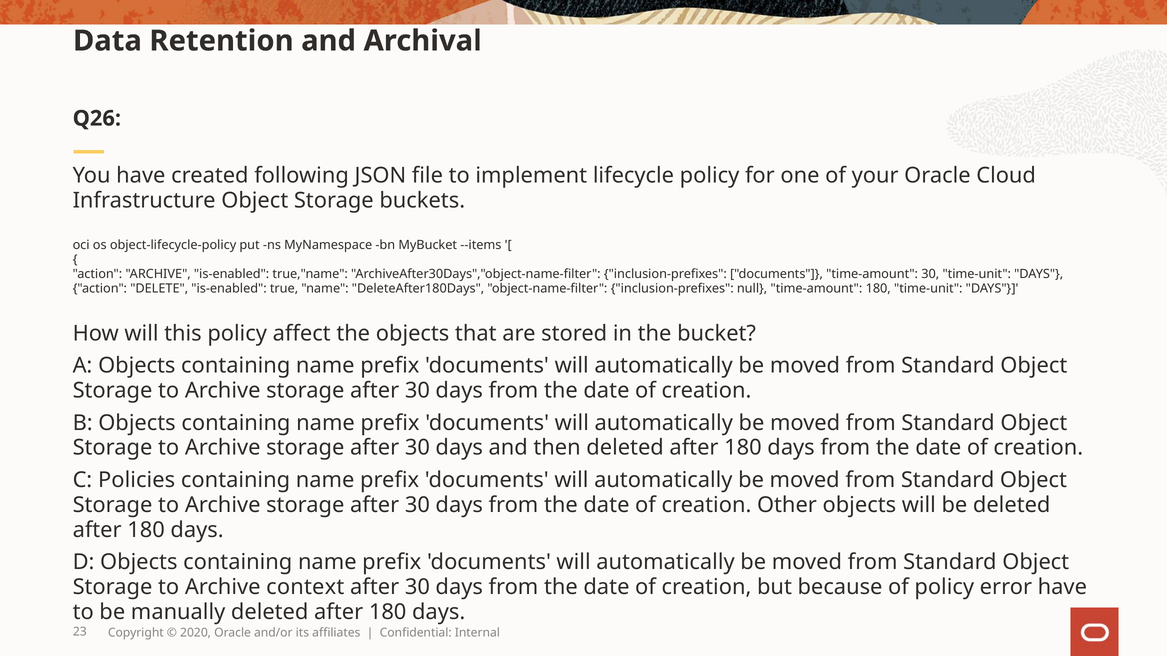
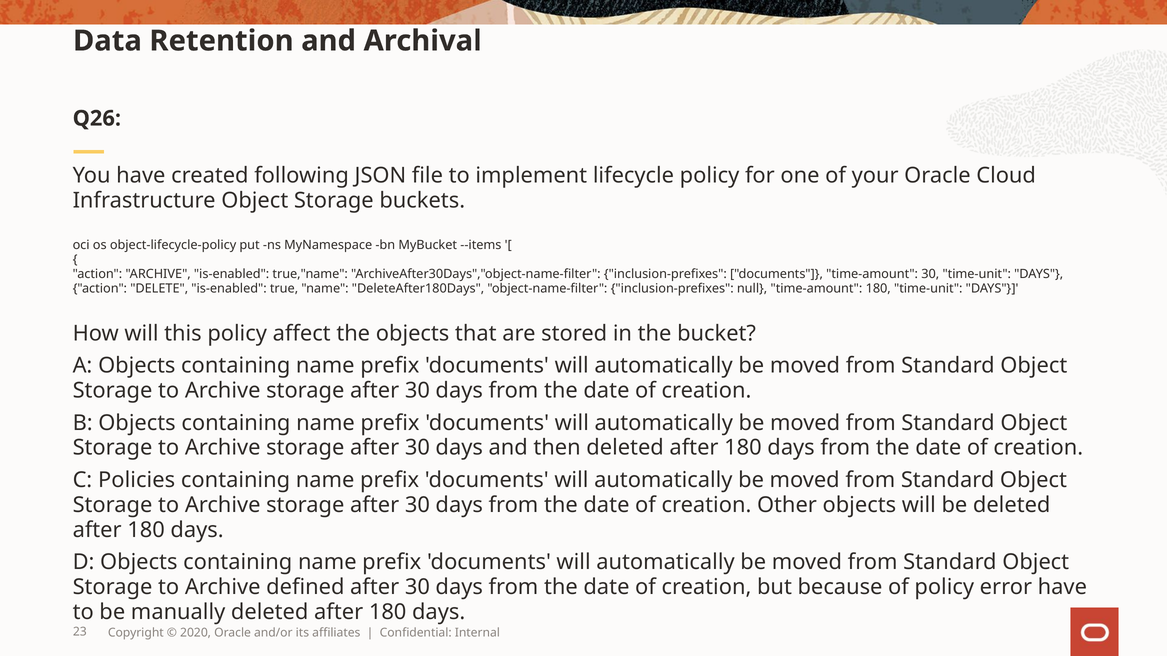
context: context -> defined (305, 587)
